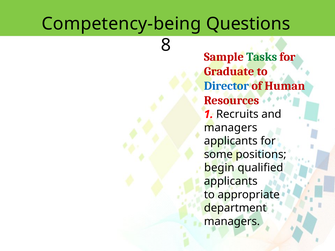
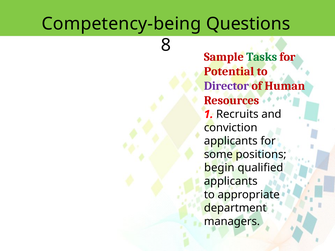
Graduate: Graduate -> Potential (229, 71)
Director colour: blue -> purple (226, 86)
managers: managers -> conviction (231, 128)
